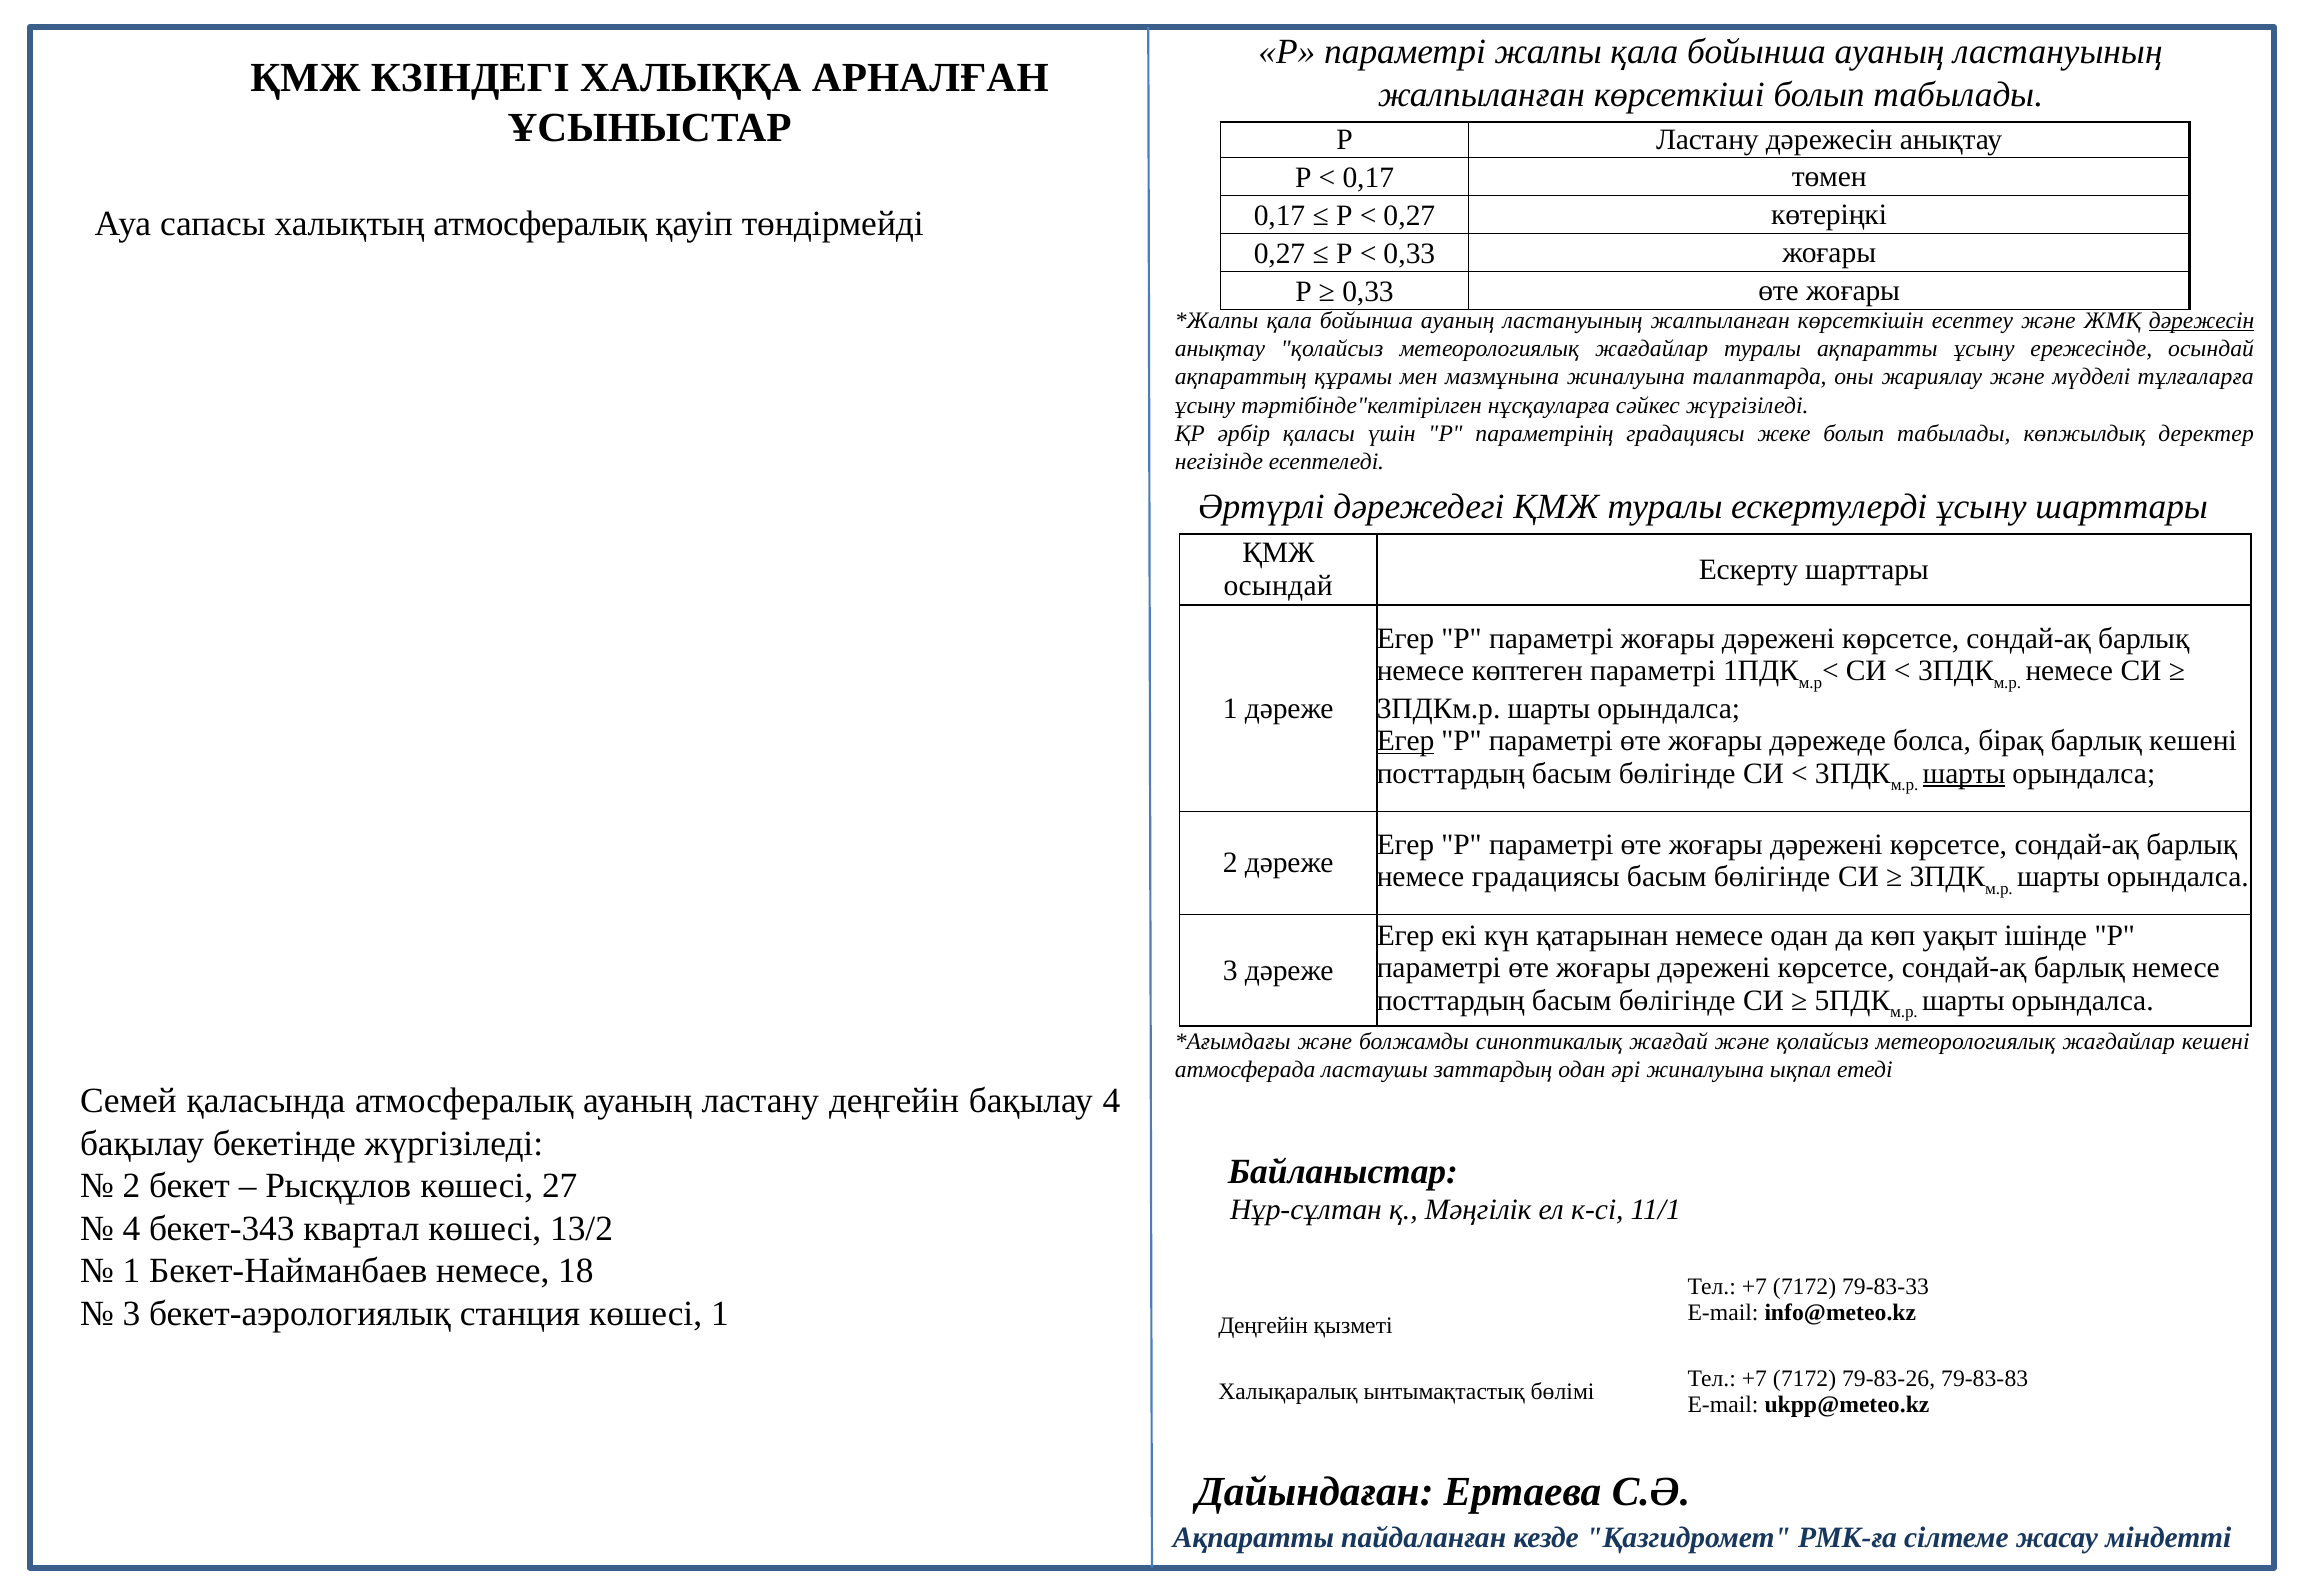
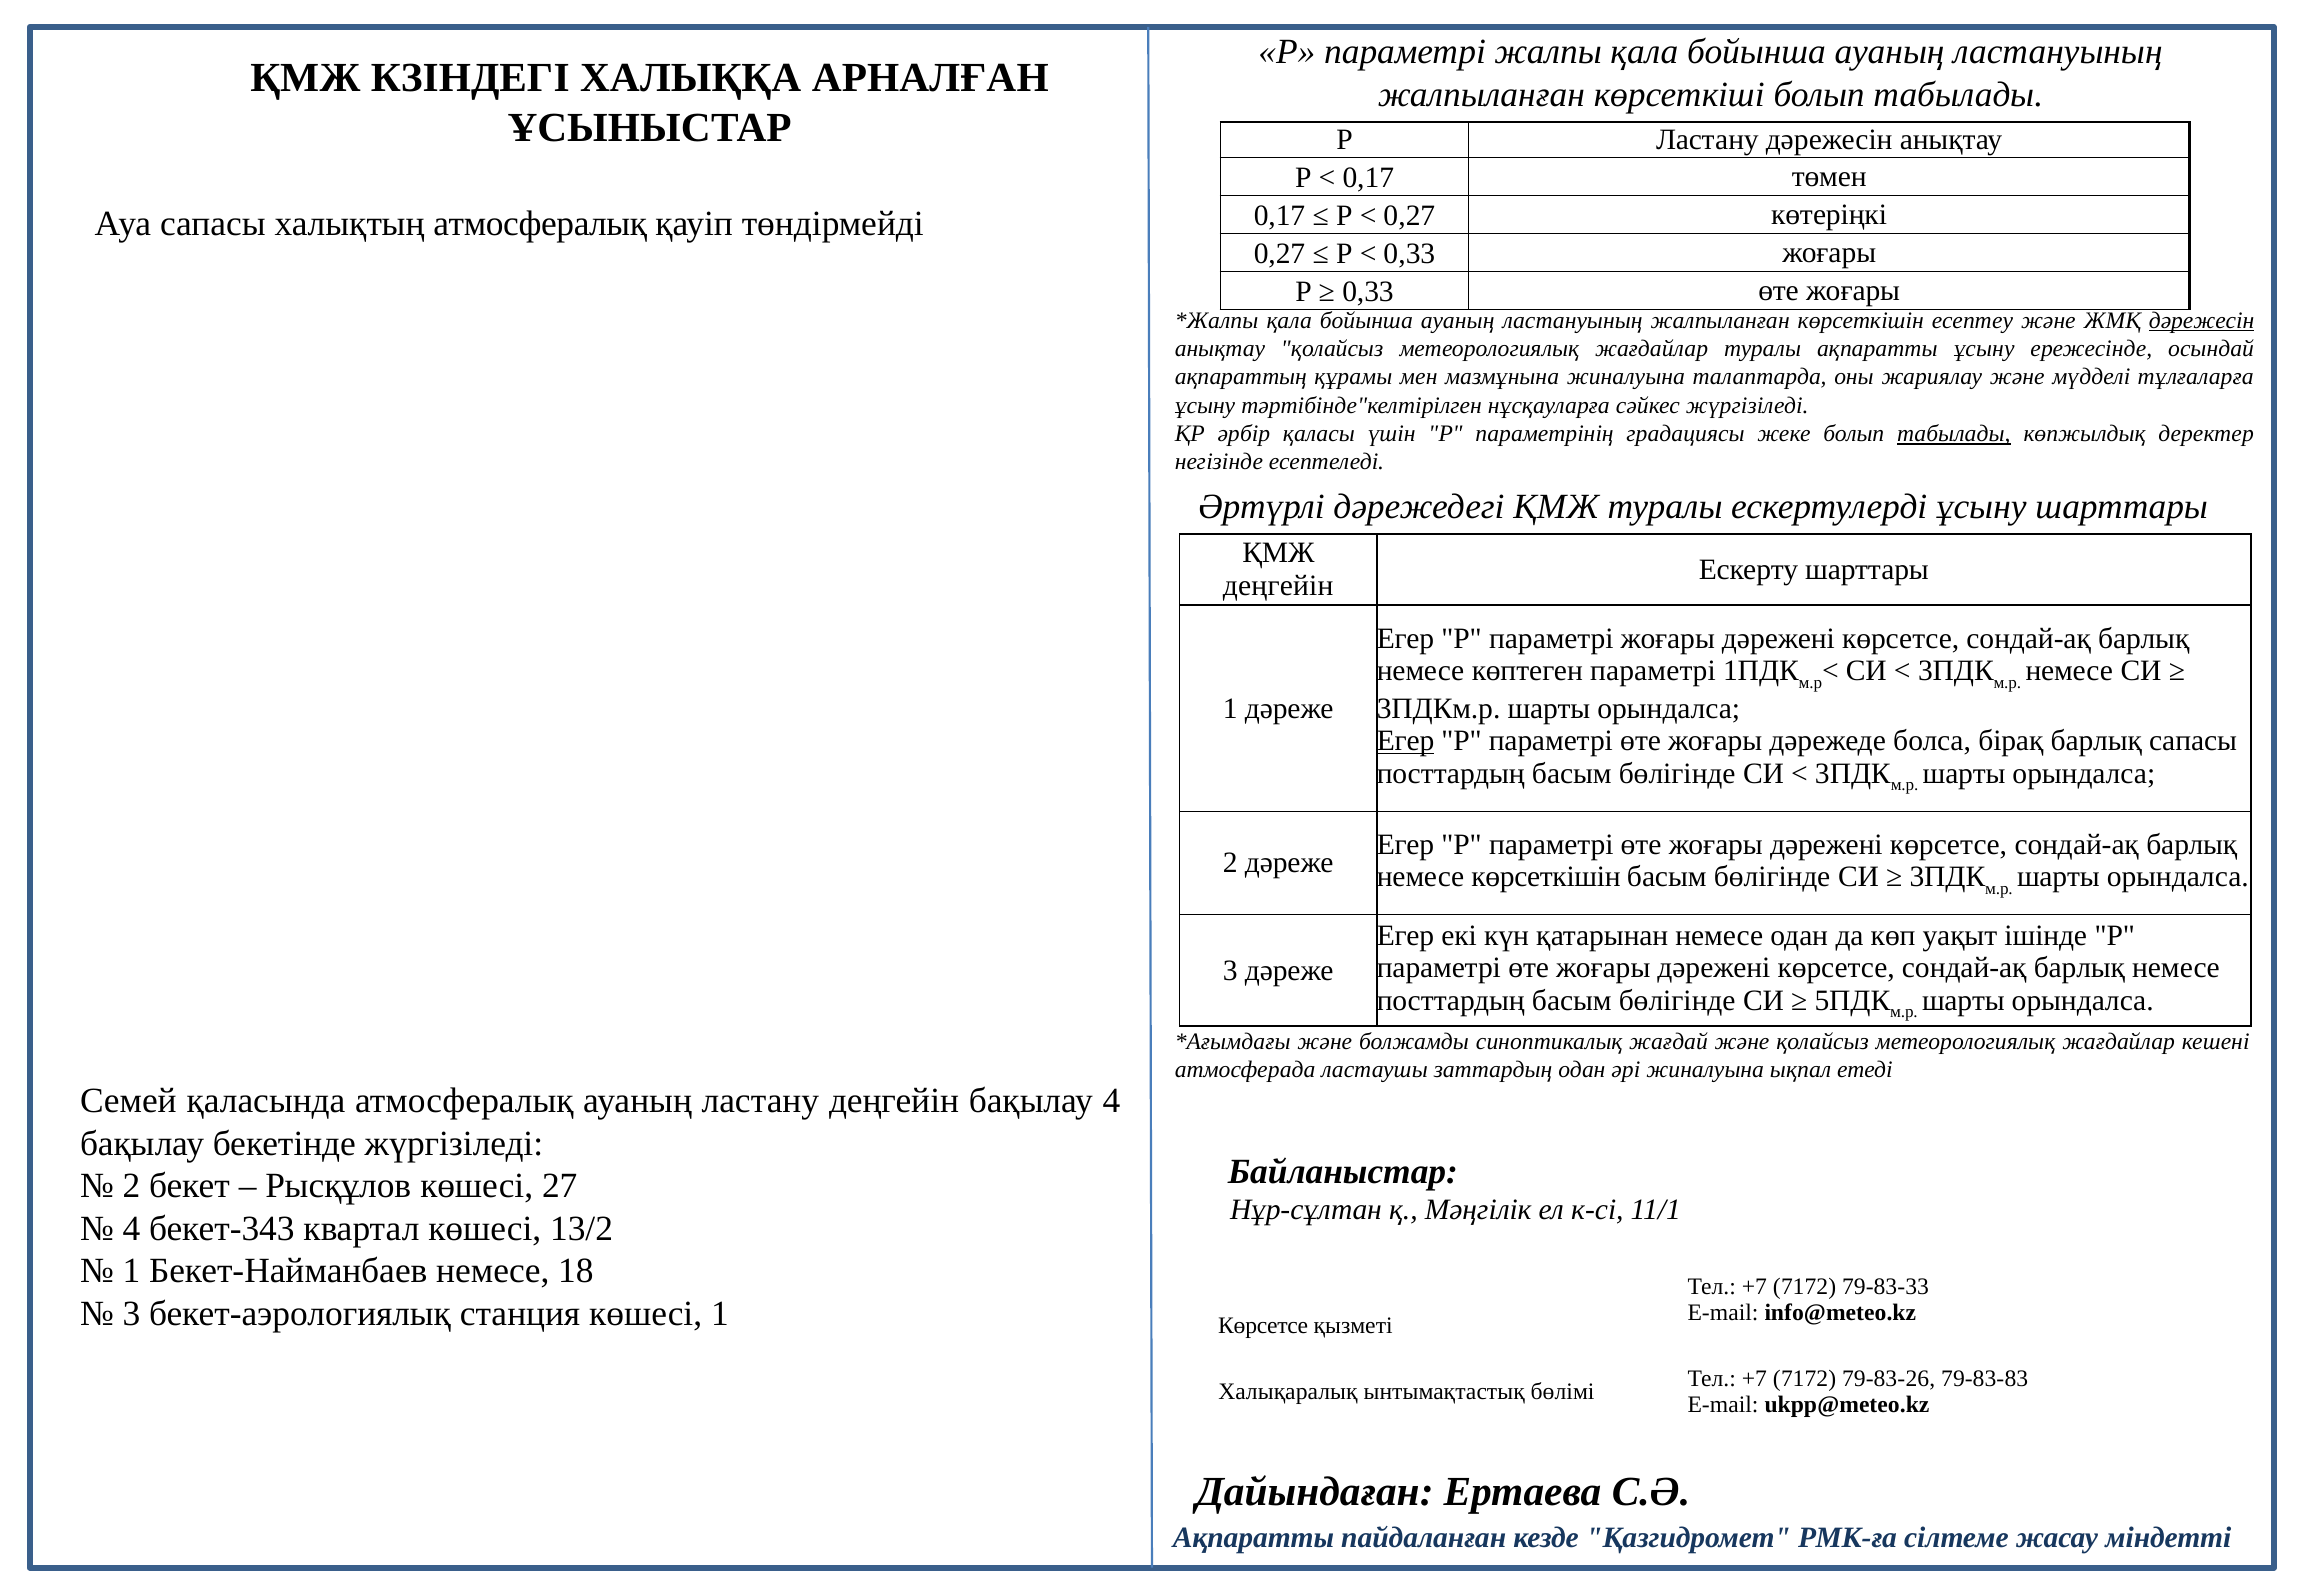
табылады underline: none -> present (1954, 434)
осындай: осындай -> деңгейін (1278, 586)
барлық кешені: кешені -> сапасы (2193, 741)
шарты underline: present -> none (1964, 773)
немесе градациясы: градациясы -> көрсеткішін (1546, 877)
Деңгейін: Деңгейін -> Көрсетсе (1263, 1326)
